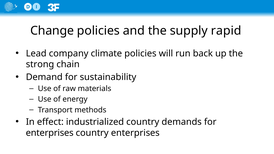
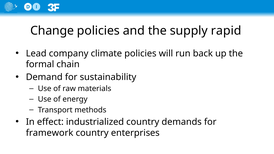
strong: strong -> formal (40, 64)
enterprises: enterprises -> framework (50, 133)
